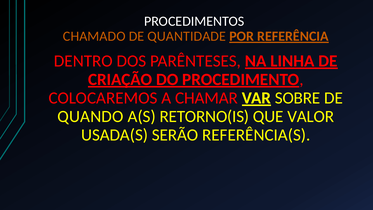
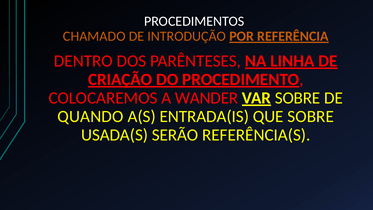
QUANTIDADE: QUANTIDADE -> INTRODUÇÃO (187, 36)
CHAMAR: CHAMAR -> WANDER (207, 98)
RETORNO(IS: RETORNO(IS -> ENTRADA(IS (204, 116)
QUE VALOR: VALOR -> SOBRE (311, 116)
